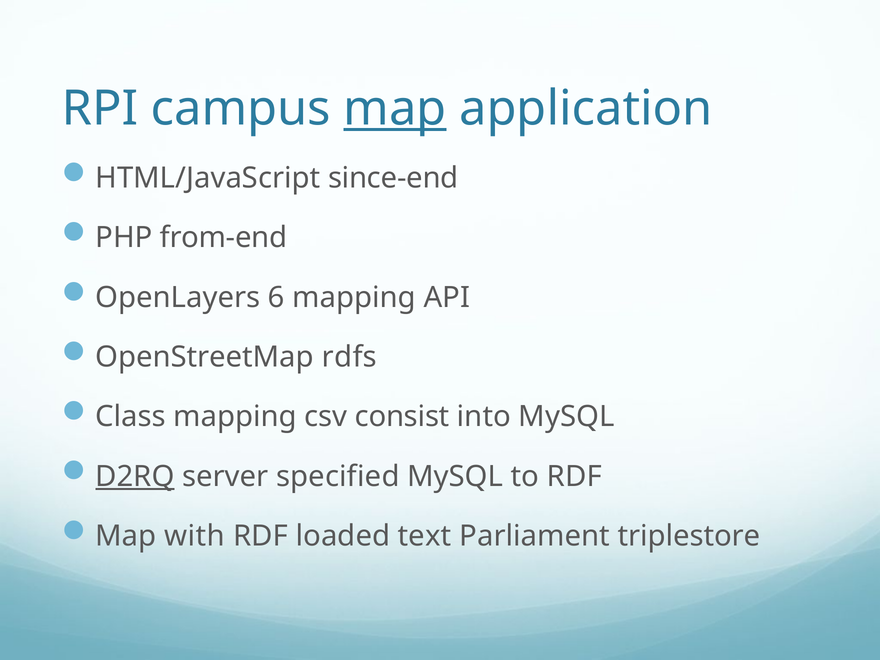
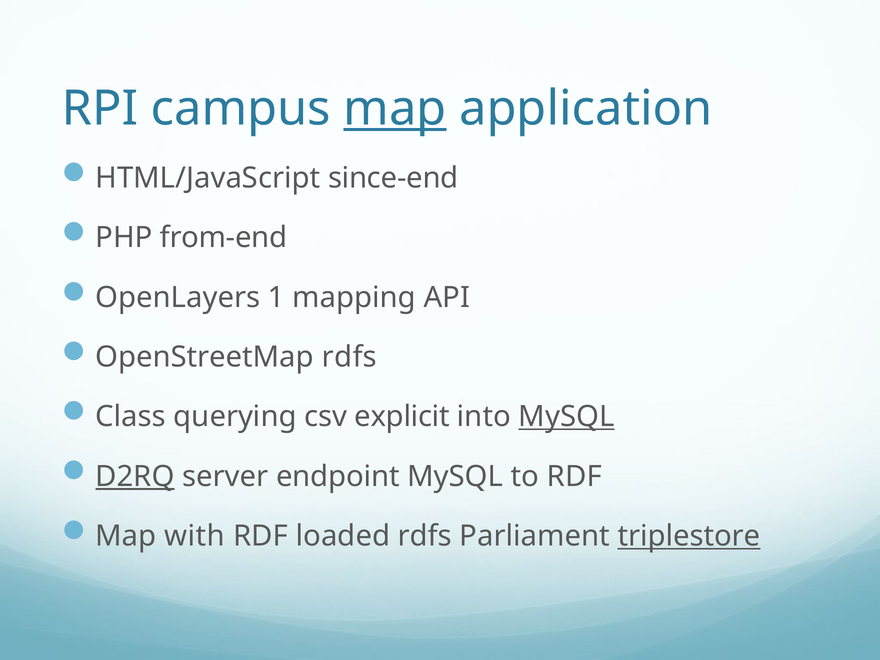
6: 6 -> 1 (276, 297)
Class mapping: mapping -> querying (235, 417)
consist: consist -> explicit (402, 417)
MySQL underline: none -> present (566, 417)
specified: specified -> endpoint (338, 476)
loaded text: text -> rdfs (425, 536)
triplestore underline: none -> present (689, 536)
